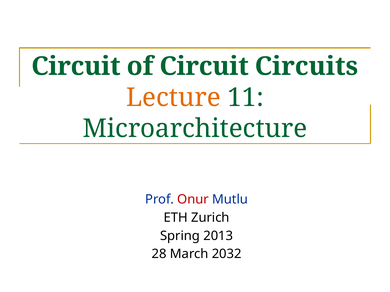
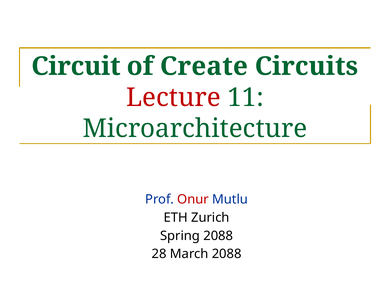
of Circuit: Circuit -> Create (204, 66)
Lecture colour: orange -> red (173, 98)
Spring 2013: 2013 -> 2088 (218, 236)
March 2032: 2032 -> 2088 (227, 254)
